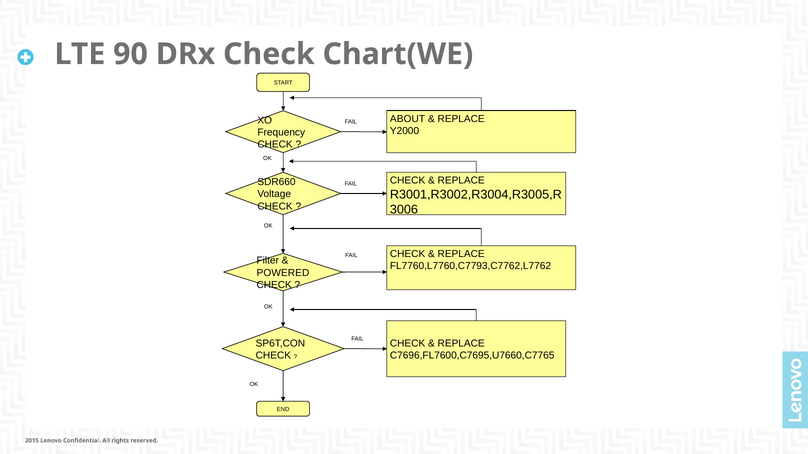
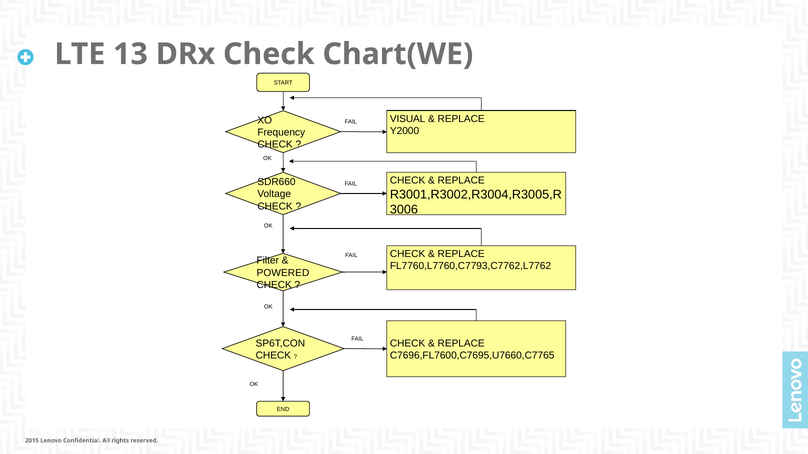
90: 90 -> 13 (130, 54)
ABOUT: ABOUT -> VISUAL (408, 119)
